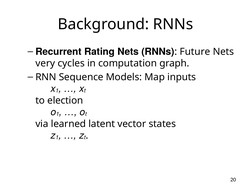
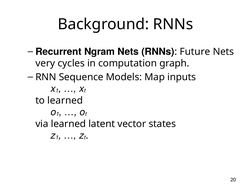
Rating: Rating -> Ngram (100, 52)
to election: election -> learned (65, 101)
